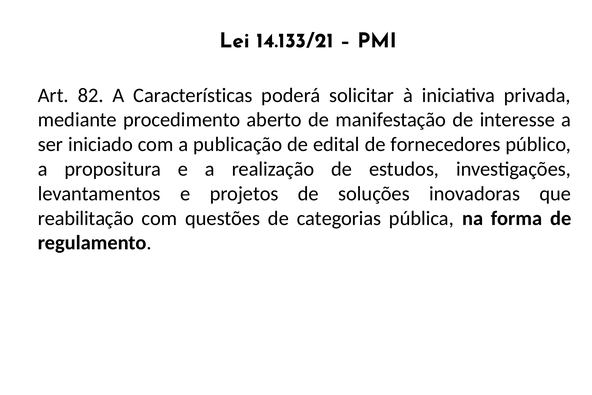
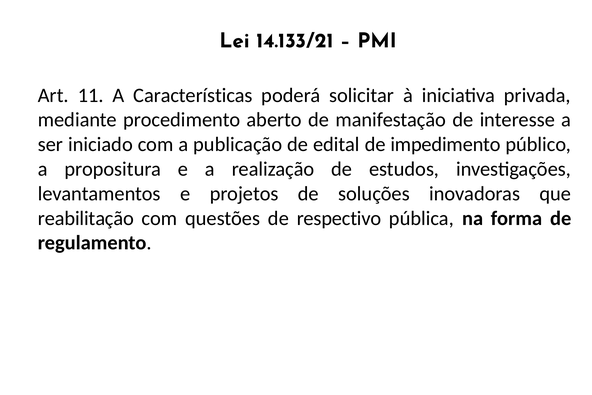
82: 82 -> 11 (91, 95)
fornecedores: fornecedores -> impedimento (446, 144)
categorias: categorias -> respectivo (339, 218)
